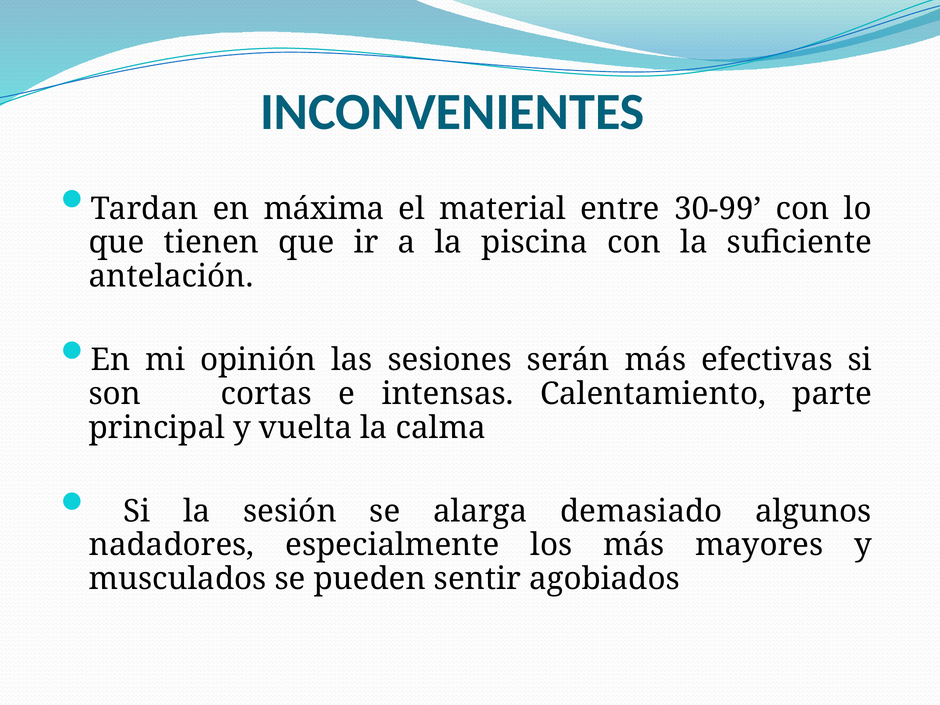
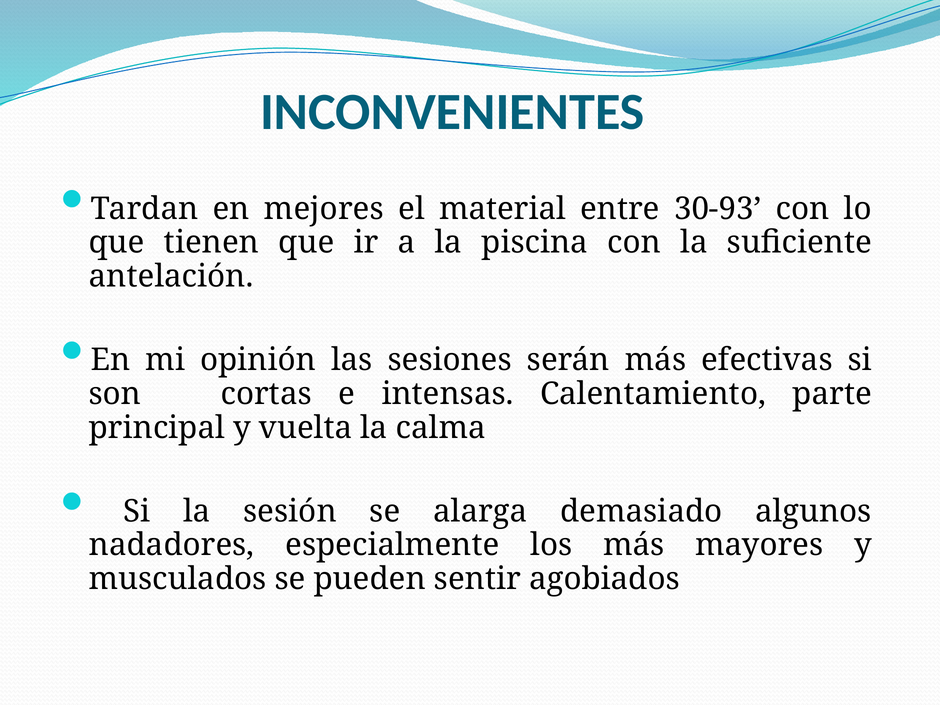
máxima: máxima -> mejores (324, 209)
30-99: 30-99 -> 30-93 (718, 209)
